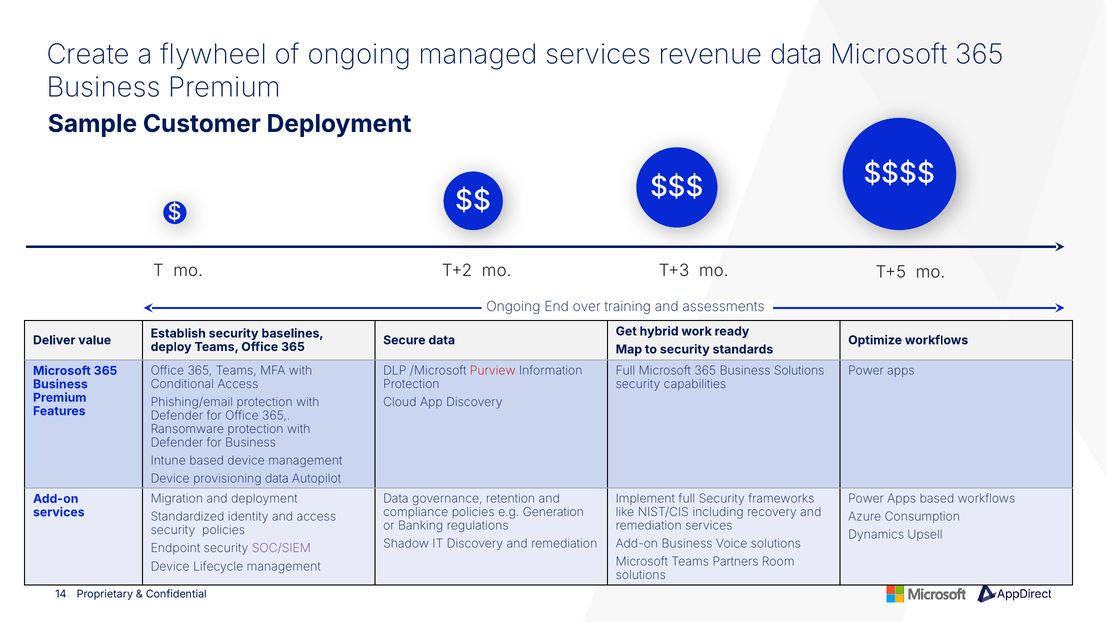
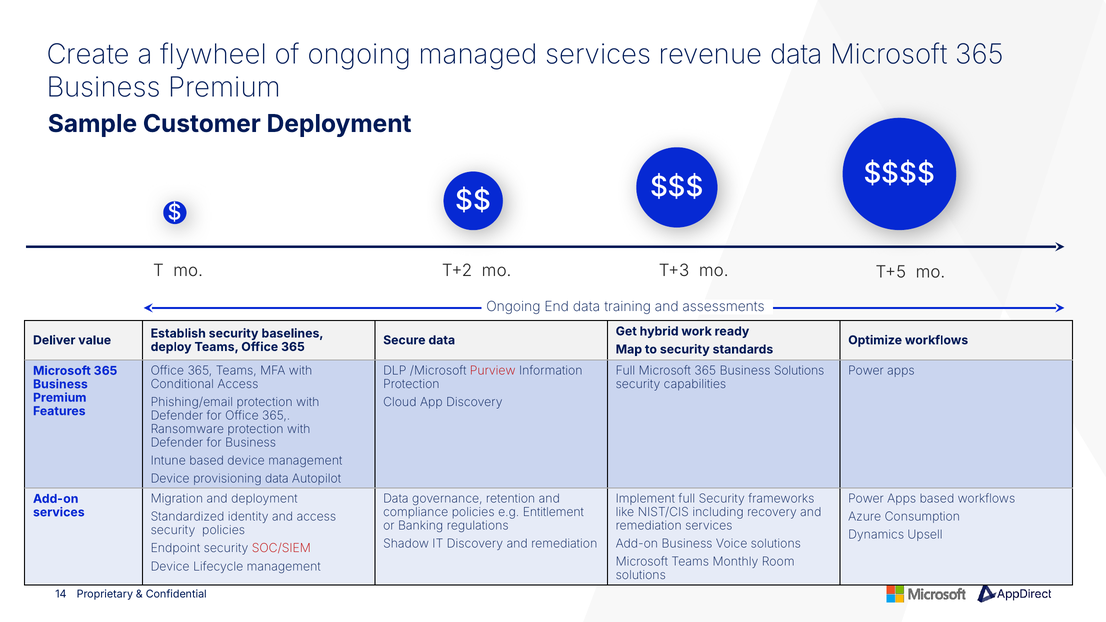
End over: over -> data (587, 307)
Generation: Generation -> Entitlement (553, 512)
SOC/SIEM colour: purple -> red (281, 549)
Partners: Partners -> Monthly (735, 562)
